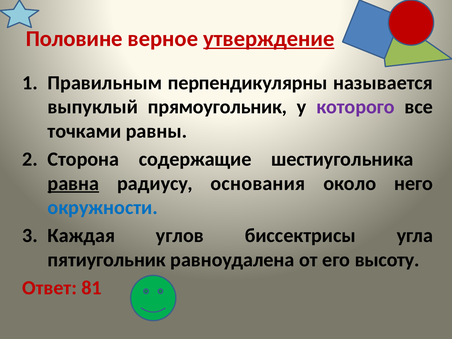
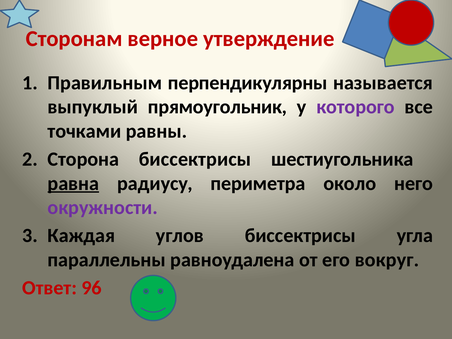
Половине: Половине -> Сторонам (74, 39)
утверждение underline: present -> none (269, 39)
Сторона содержащие: содержащие -> биссектрисы (195, 159)
основания: основания -> периметра (258, 183)
окружности colour: blue -> purple (103, 208)
пятиугольник: пятиугольник -> параллельны (107, 260)
высоту: высоту -> вокруг (387, 260)
81: 81 -> 96 (92, 288)
